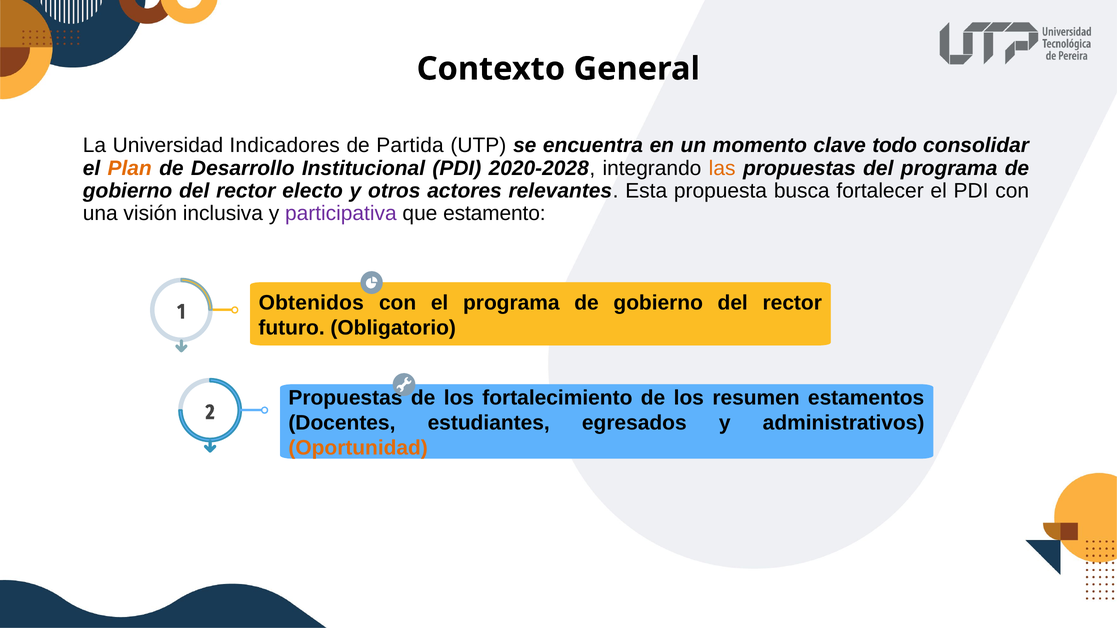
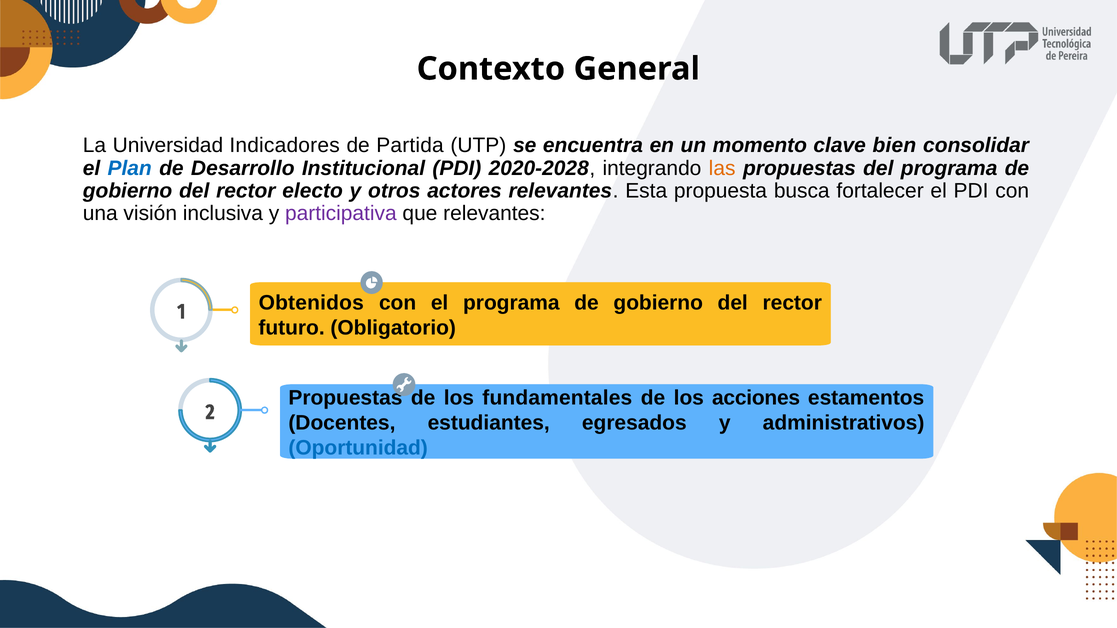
todo: todo -> bien (894, 146)
Plan colour: orange -> blue (130, 168)
que estamento: estamento -> relevantes (494, 214)
fortalecimiento: fortalecimiento -> fundamentales (557, 398)
resumen: resumen -> acciones (756, 398)
Oportunidad colour: orange -> blue (358, 448)
